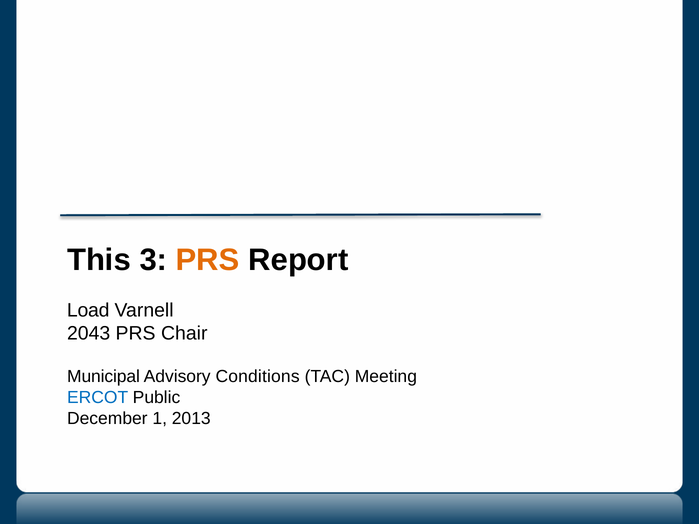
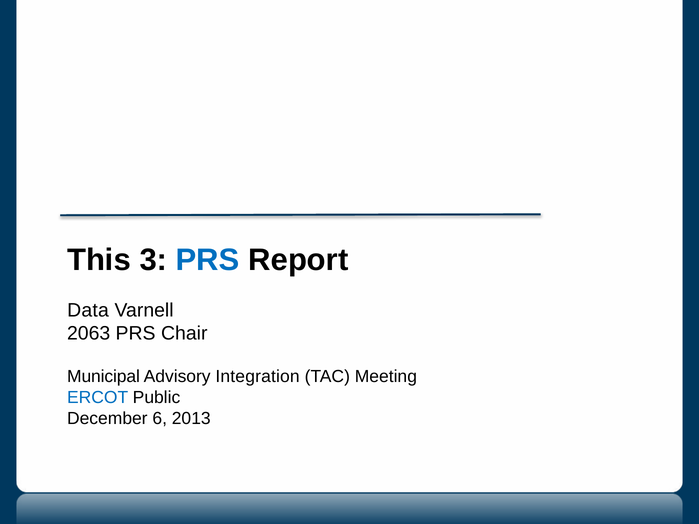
PRS colour: orange -> blue (208, 260)
Load: Load -> Data (88, 310)
2043: 2043 -> 2063 (89, 334)
Conditions: Conditions -> Integration (258, 377)
1: 1 -> 6 (160, 419)
